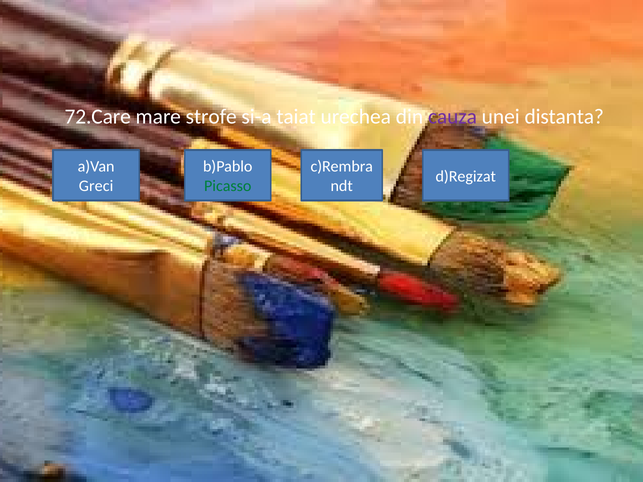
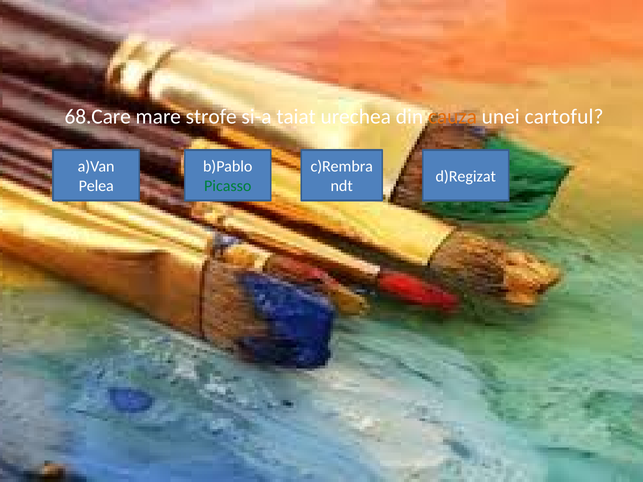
72.Care: 72.Care -> 68.Care (98, 117)
cauza colour: purple -> orange (452, 117)
distanta: distanta -> cartoful (564, 117)
Greci: Greci -> Pelea (96, 186)
